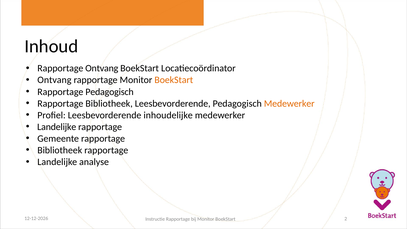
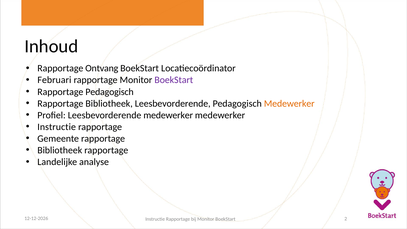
Ontvang: Ontvang -> Februari (54, 80)
BoekStart colour: orange -> purple (174, 80)
Leesbevorderende inhoudelijke: inhoudelijke -> medewerker (168, 115)
Landelijke: Landelijke -> Instructie (57, 127)
